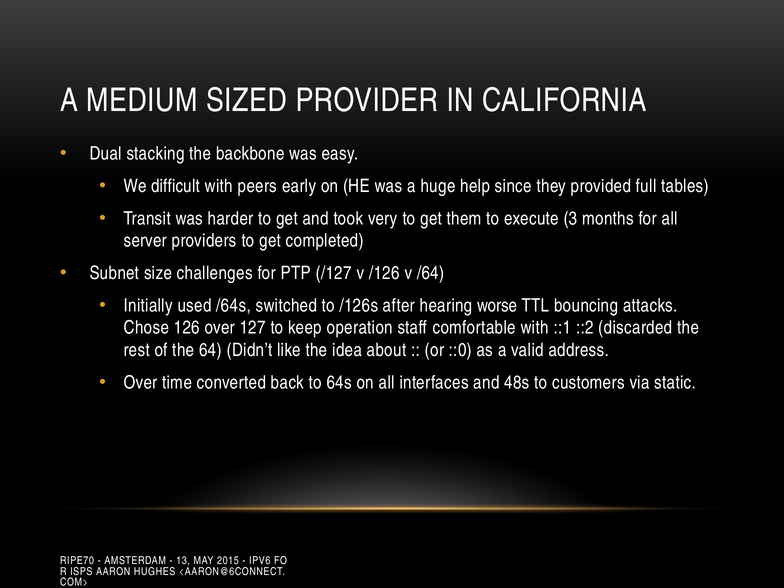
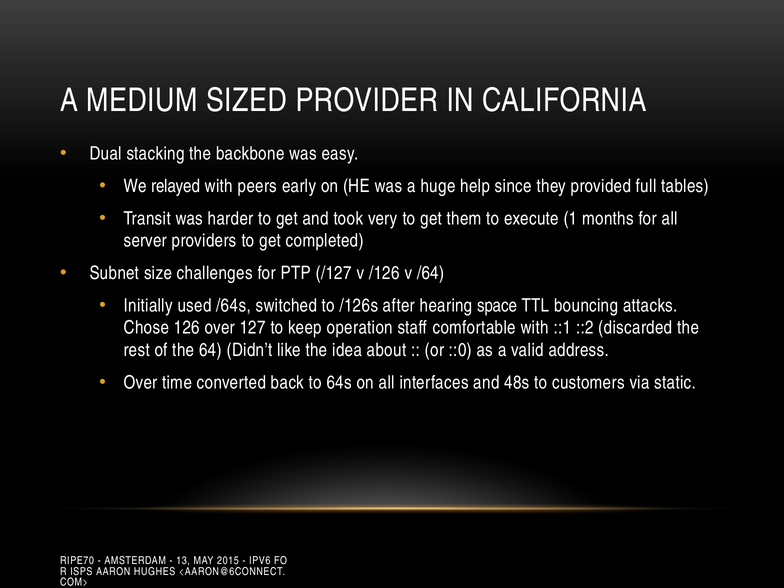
difficult: difficult -> relayed (176, 186)
3: 3 -> 1 (570, 218)
worse: worse -> space (497, 306)
